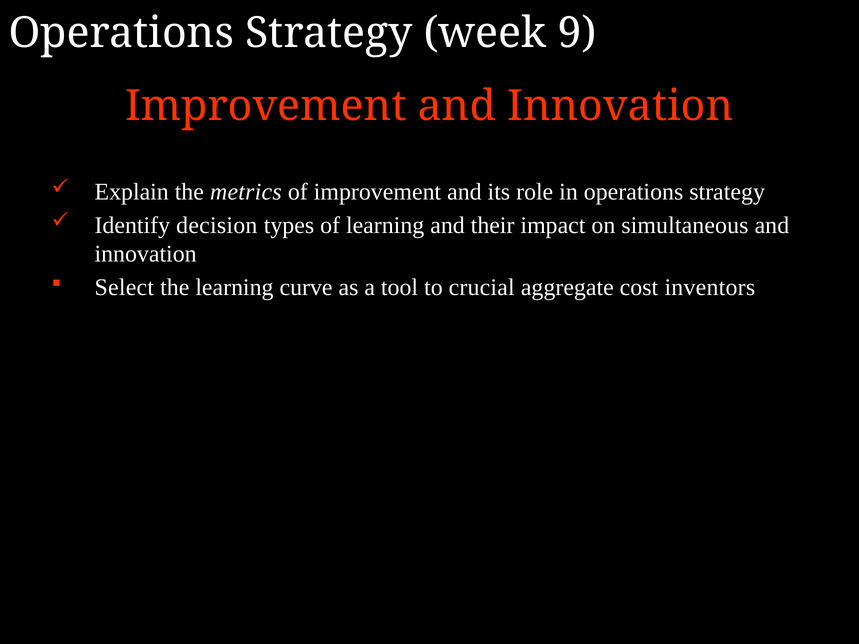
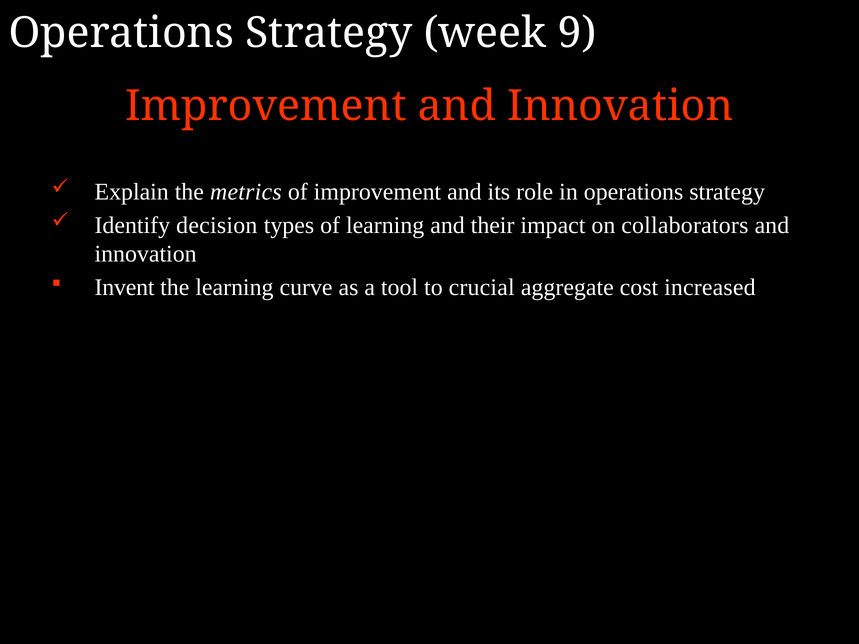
simultaneous: simultaneous -> collaborators (685, 226)
Select: Select -> Invent (125, 288)
inventors: inventors -> increased (710, 288)
